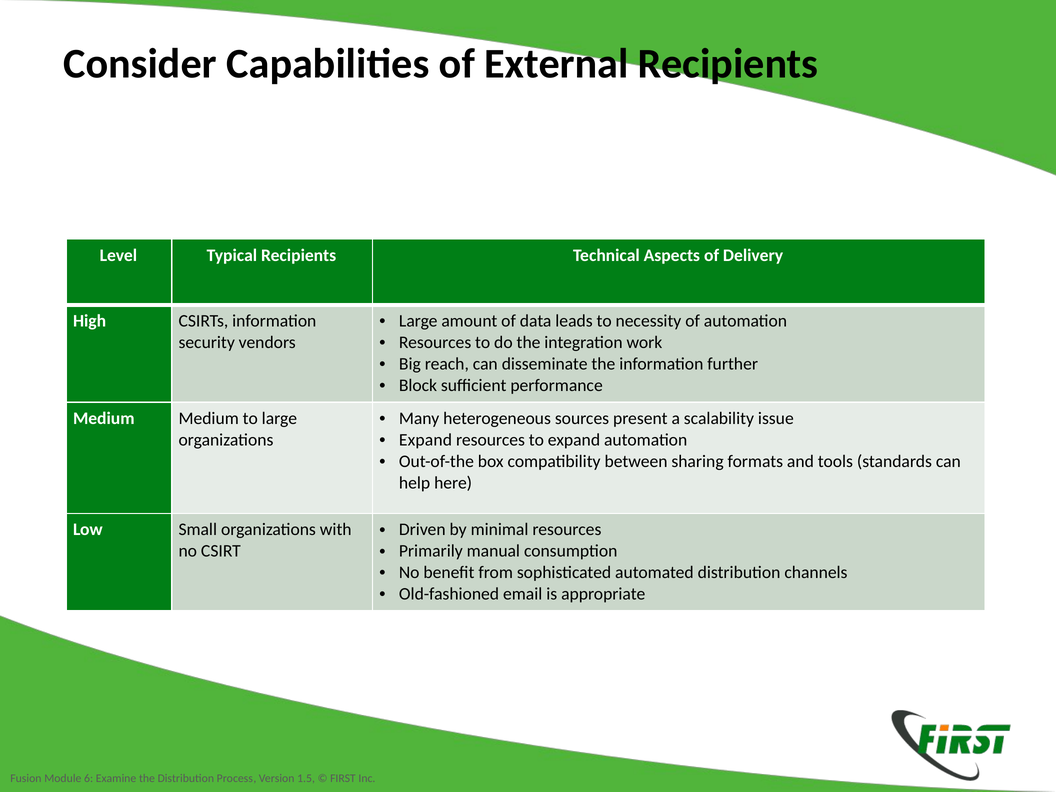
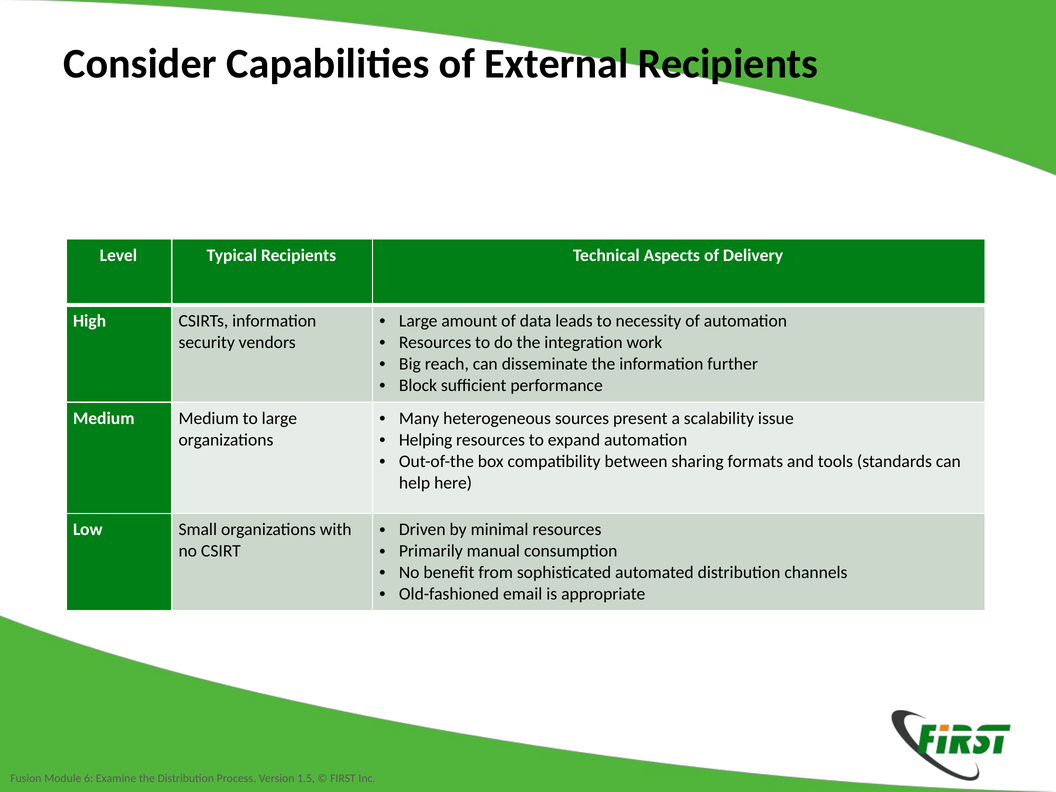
Expand: Expand -> Helping (426, 440)
